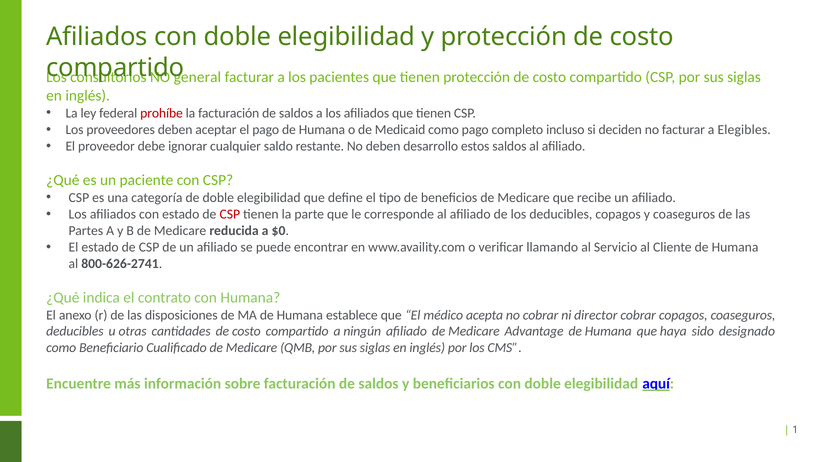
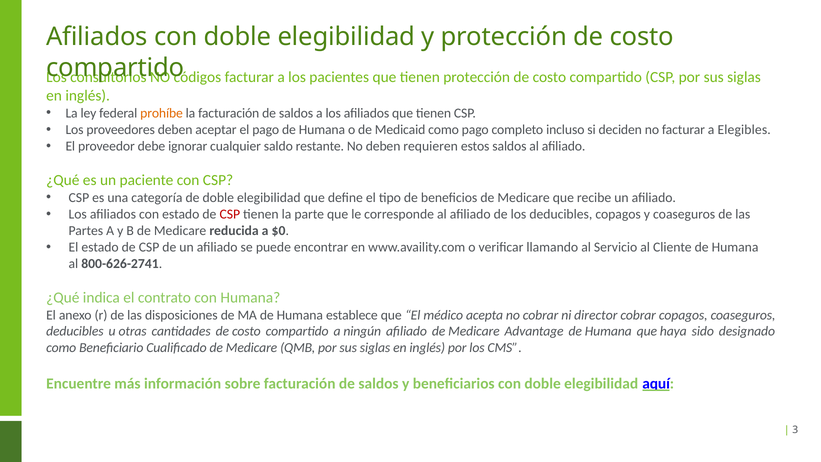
general: general -> códigos (197, 77)
prohíbe colour: red -> orange (162, 113)
desarrollo: desarrollo -> requieren (431, 146)
1: 1 -> 3 (795, 429)
